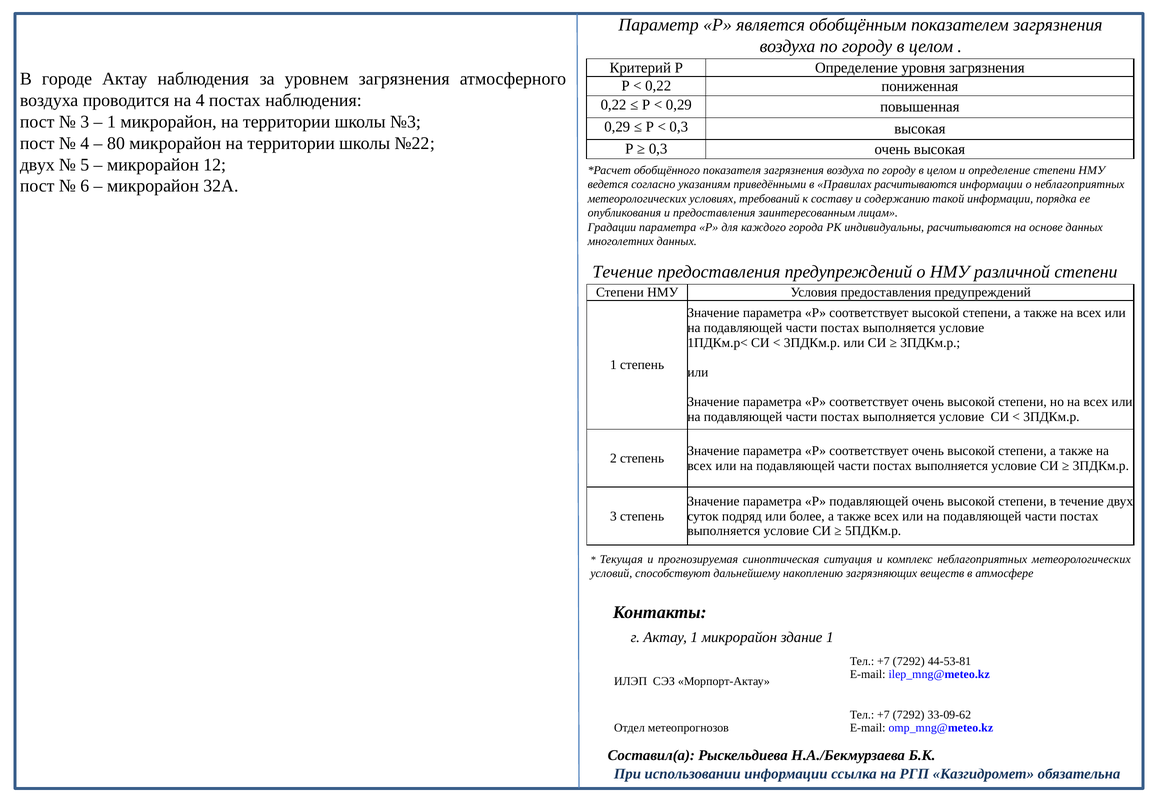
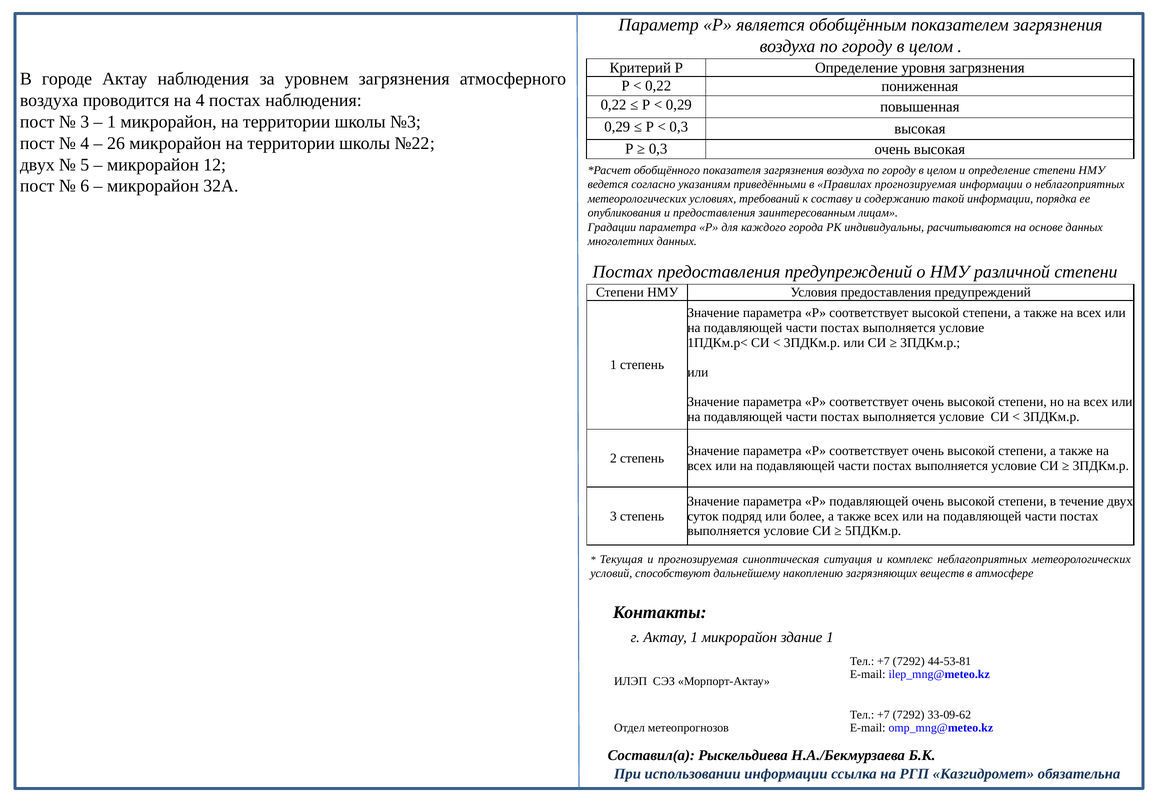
80: 80 -> 26 (116, 143)
Правилах расчитываются: расчитываются -> прогнозируемая (916, 184)
Течение: Течение -> Постах (623, 272)
